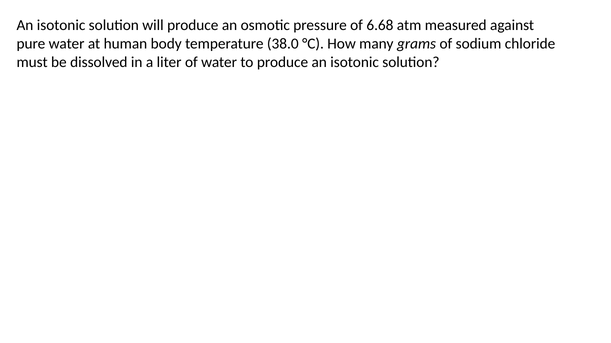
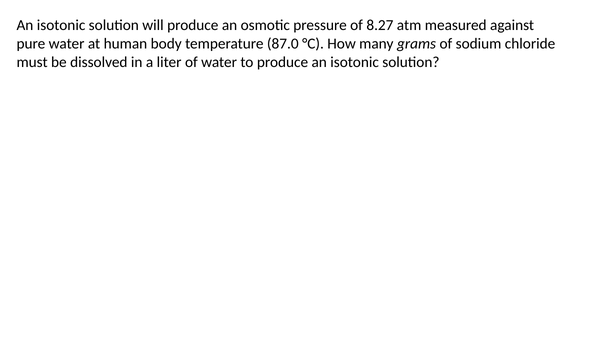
6.68: 6.68 -> 8.27 (380, 26)
38.0: 38.0 -> 87.0 (283, 44)
